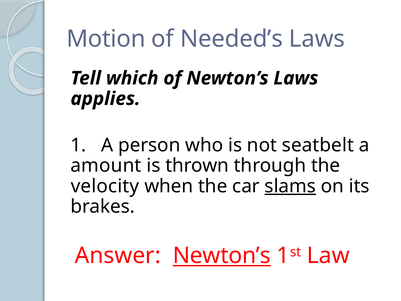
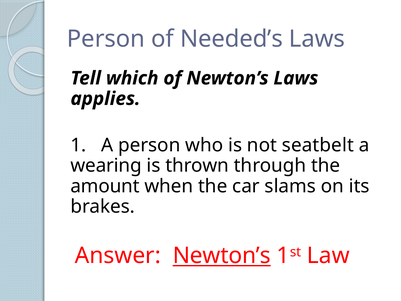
Motion: Motion -> Person (106, 39)
amount: amount -> wearing (106, 166)
velocity: velocity -> amount (105, 186)
slams underline: present -> none (290, 186)
